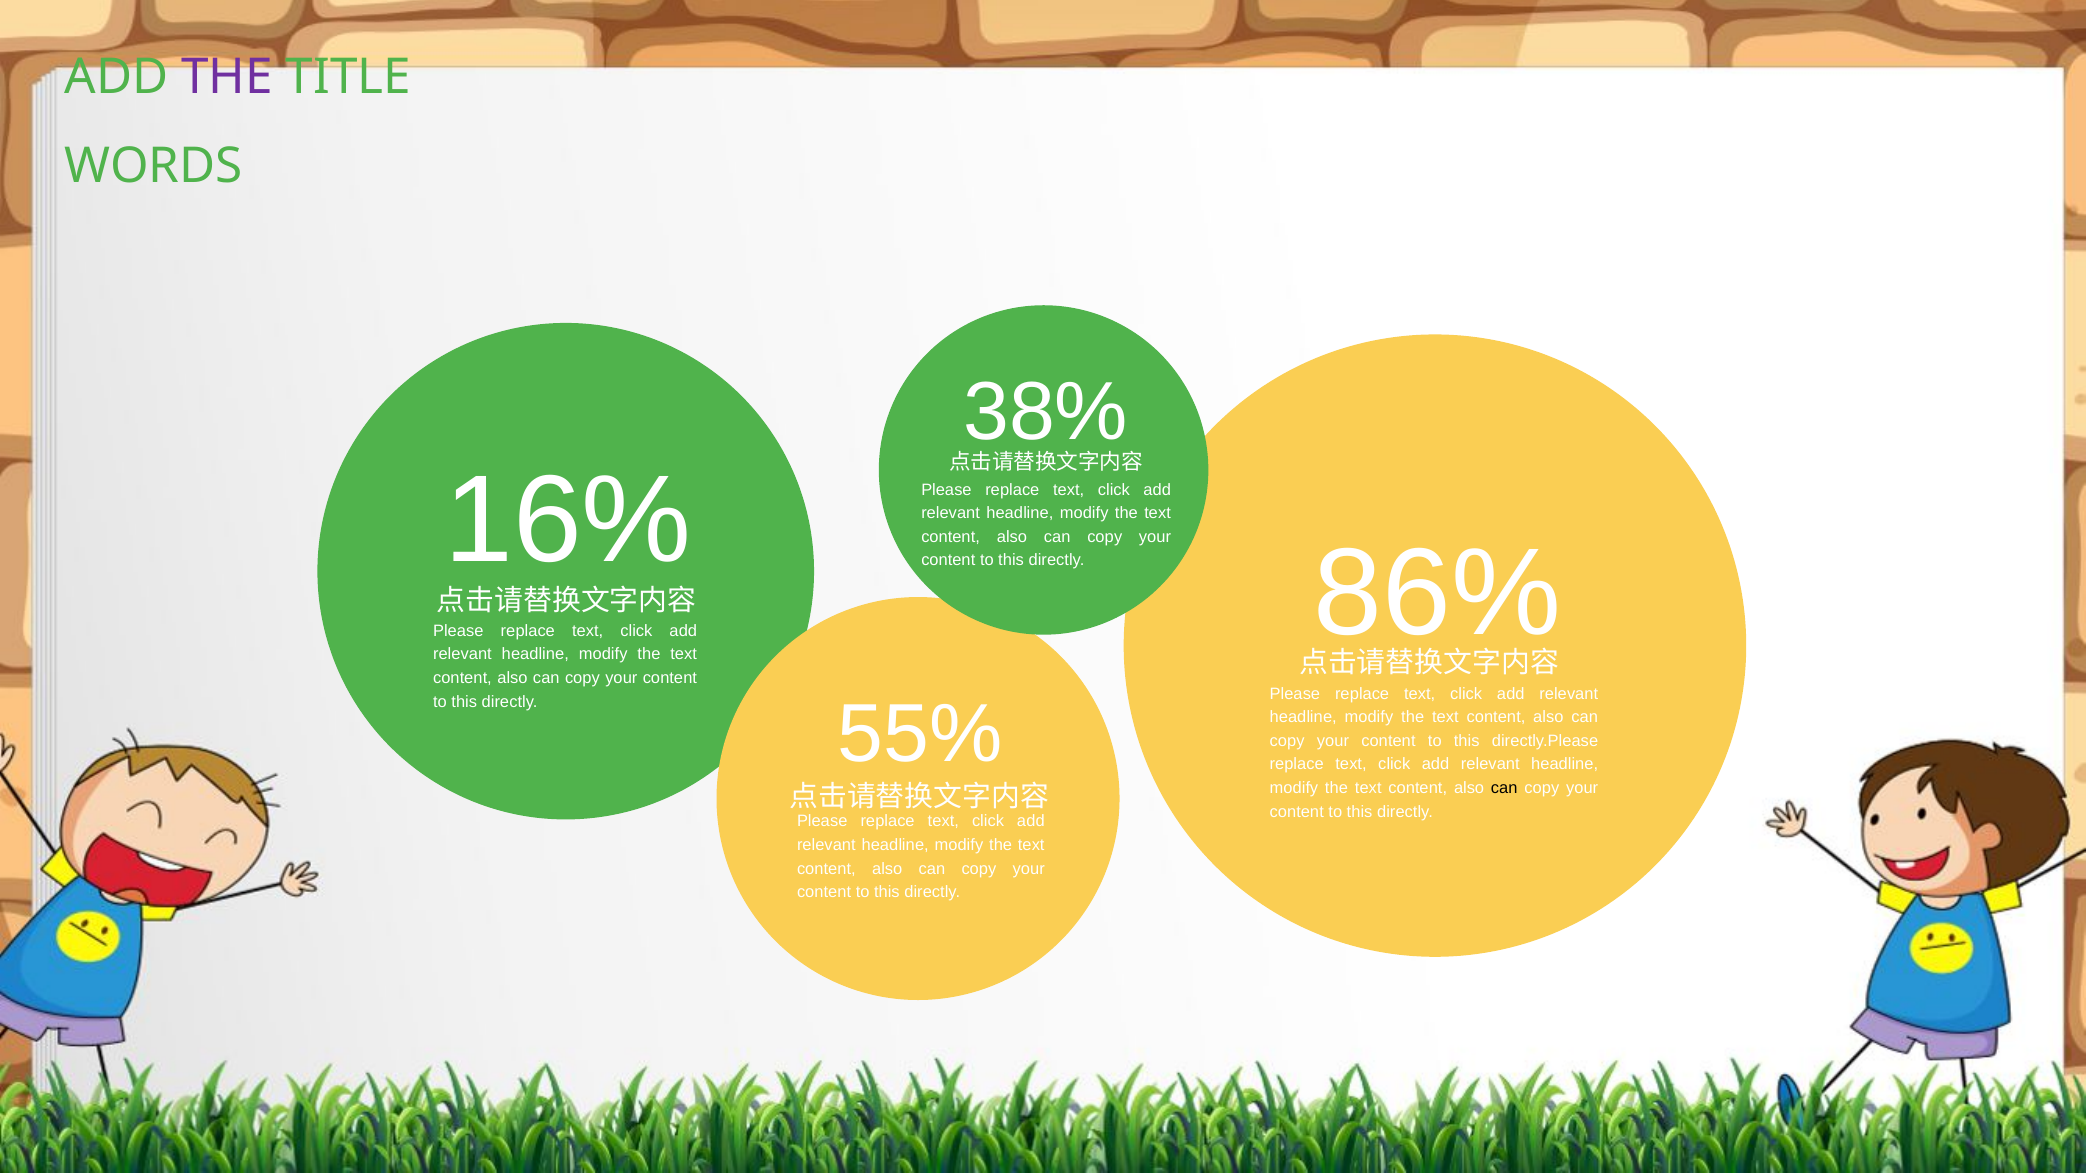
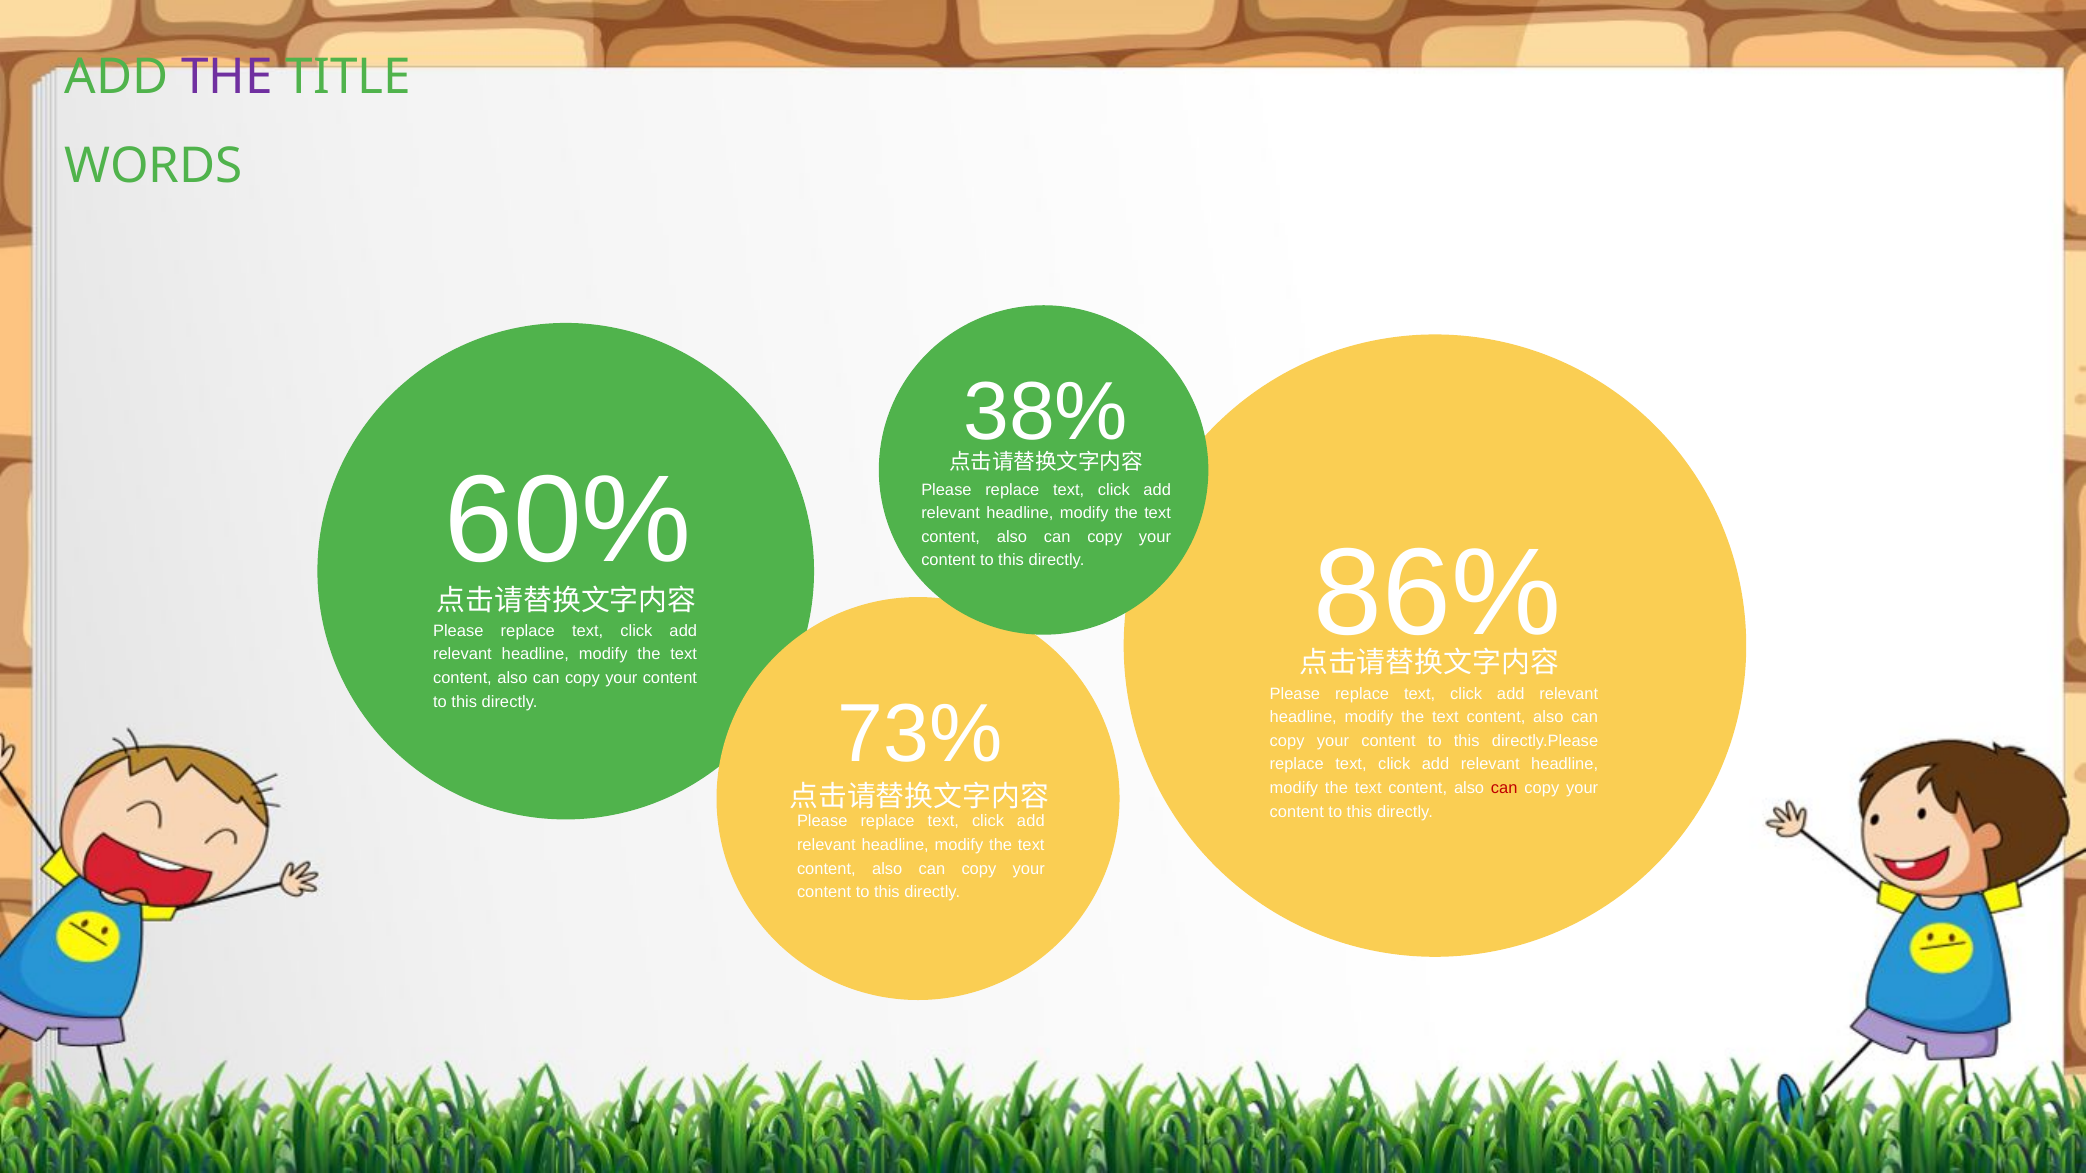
16%: 16% -> 60% (568, 521)
55%: 55% -> 73% (920, 735)
can colour: black -> red (1504, 788)
